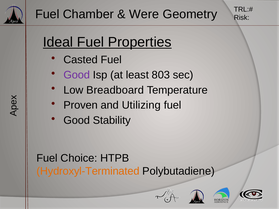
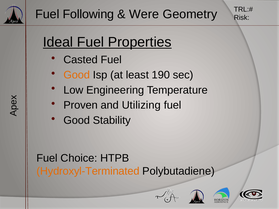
Chamber: Chamber -> Following (88, 14)
Good colour: purple -> orange (77, 75)
803: 803 -> 190 (161, 75)
Breadboard: Breadboard -> Engineering (115, 90)
